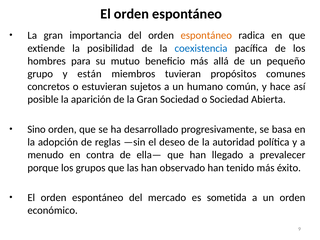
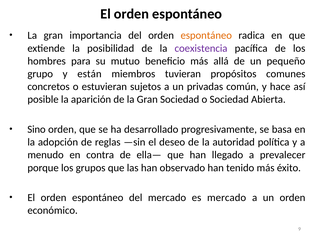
coexistencia colour: blue -> purple (201, 48)
humano: humano -> privadas (205, 87)
es sometida: sometida -> mercado (227, 198)
